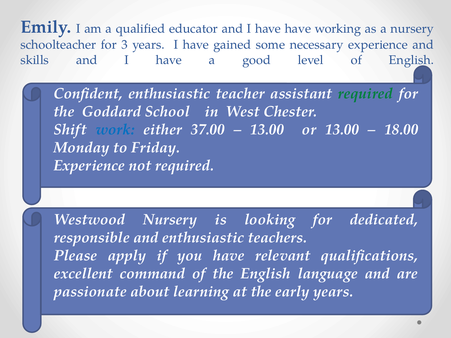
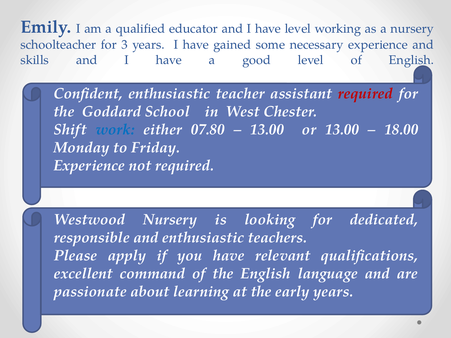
have have: have -> level (298, 29)
required colour: green -> red (365, 94)
37.00: 37.00 -> 07.80 (208, 130)
